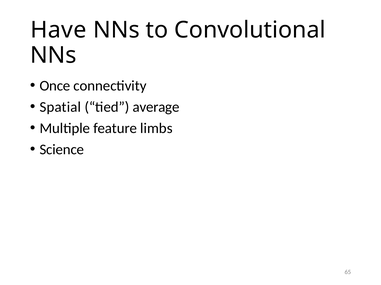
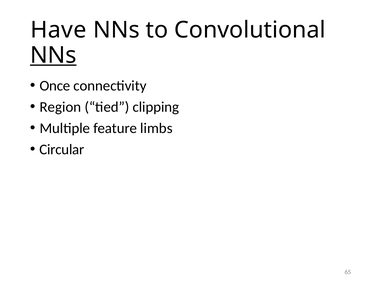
NNs underline: none -> present (53, 55)
Spatial: Spatial -> Region (60, 107)
average: average -> clipping (156, 107)
Science: Science -> Circular (62, 150)
